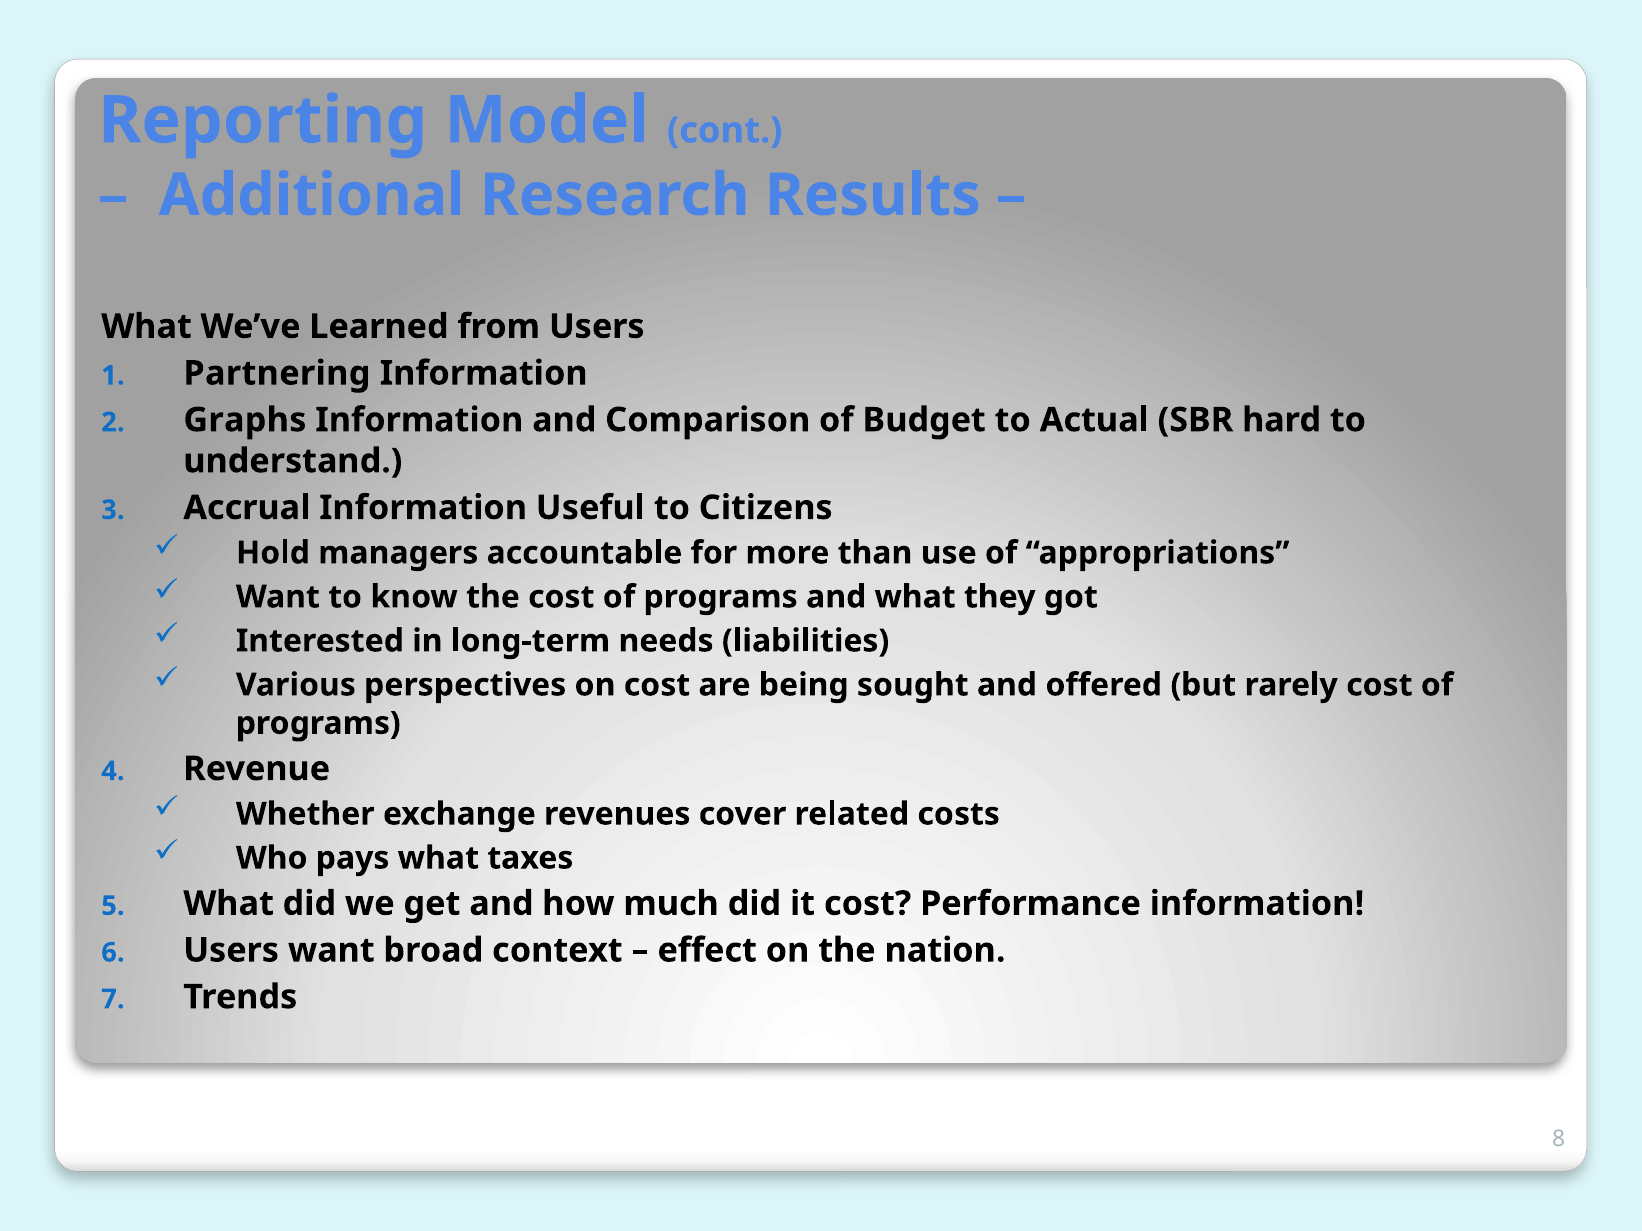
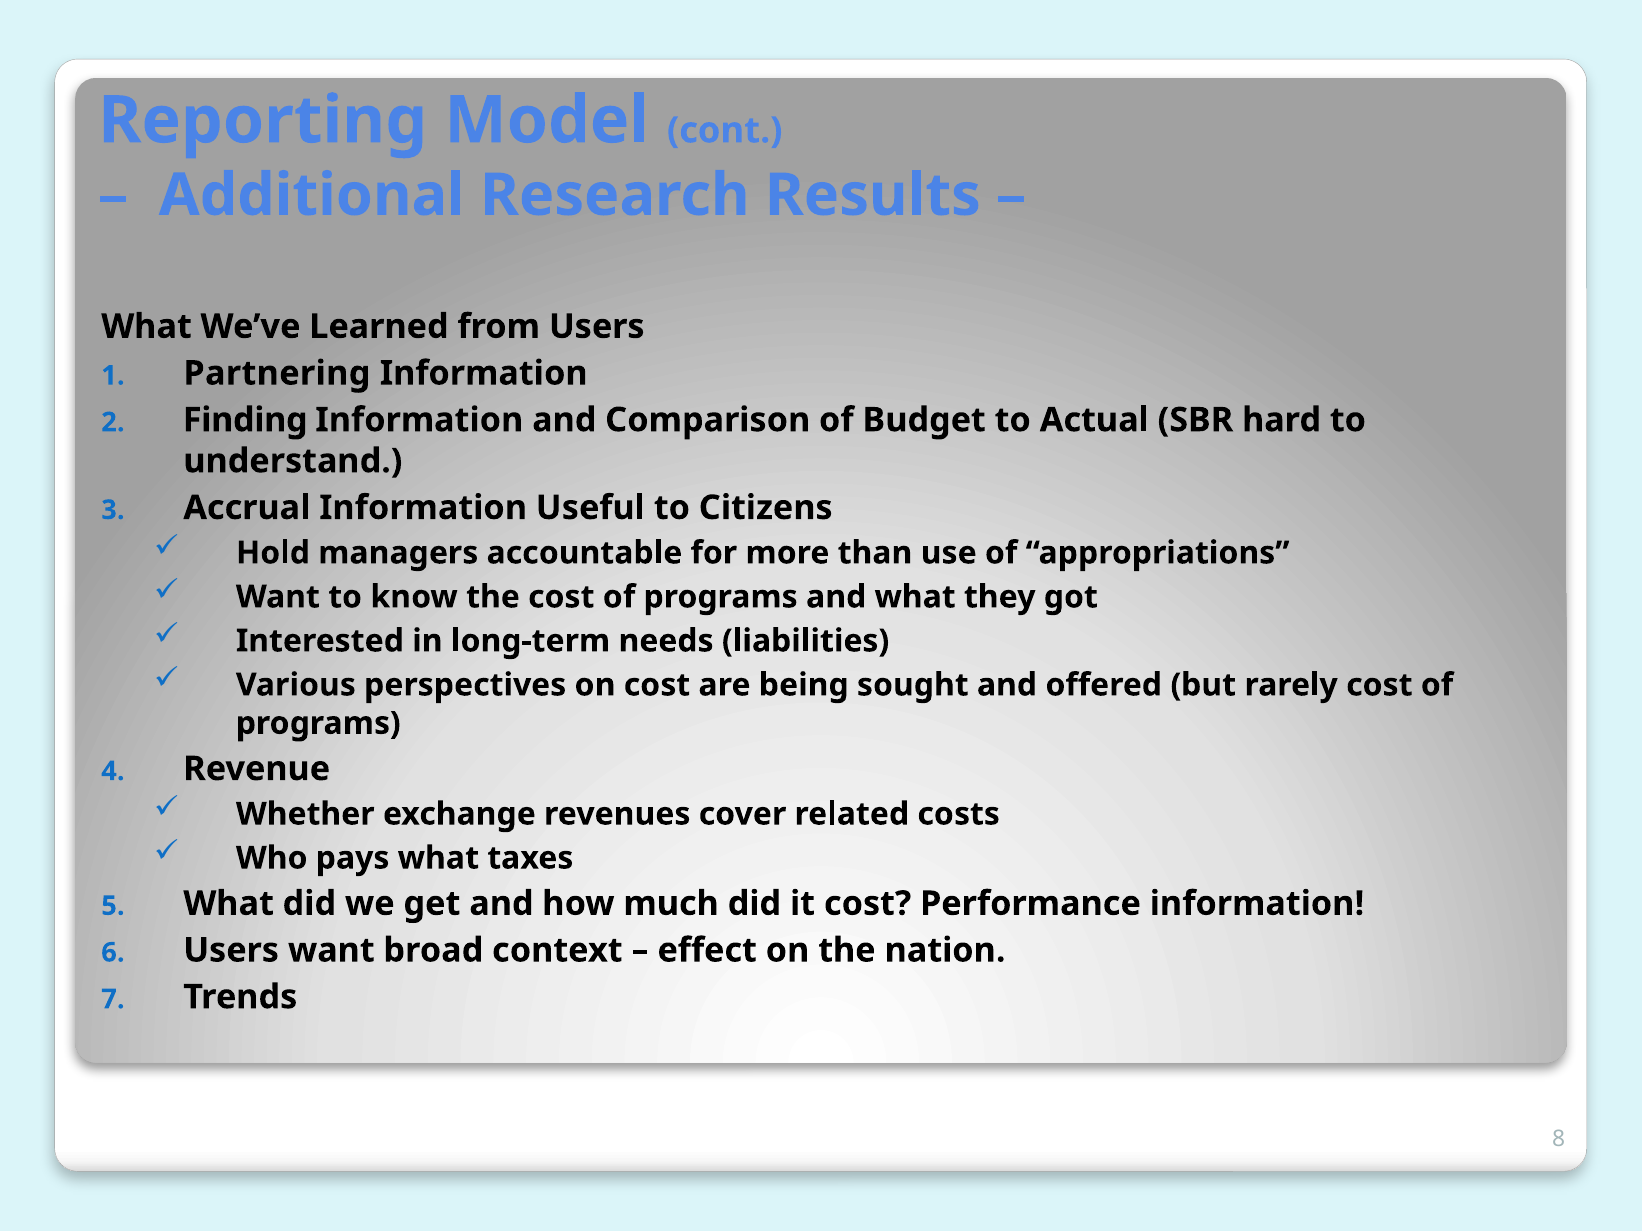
Graphs: Graphs -> Finding (245, 420)
